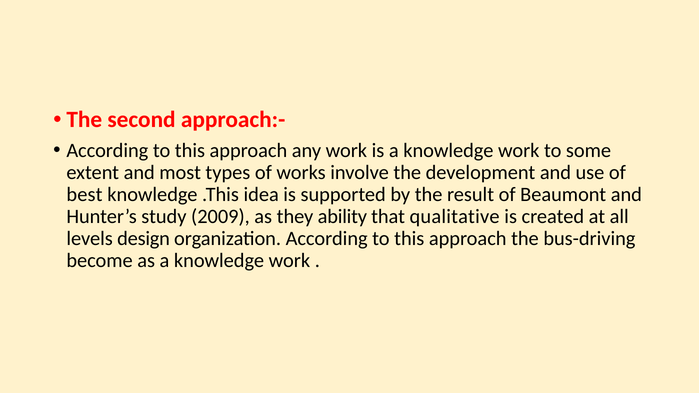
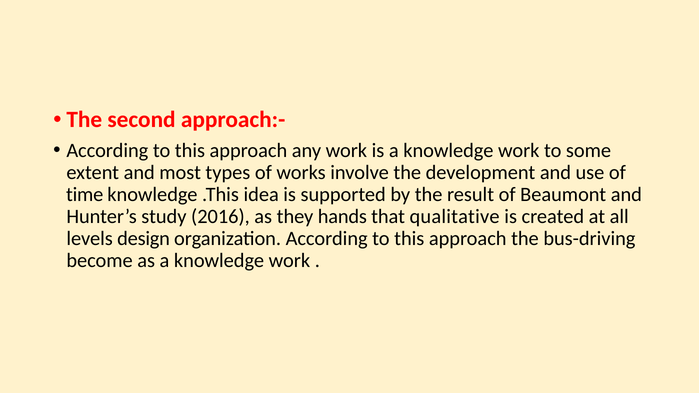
best: best -> time (85, 195)
2009: 2009 -> 2016 (220, 217)
ability: ability -> hands (342, 217)
